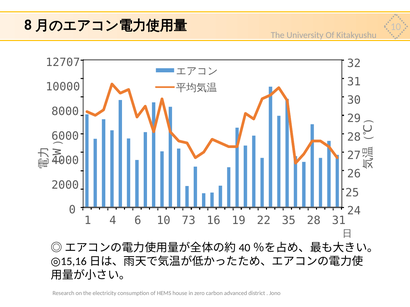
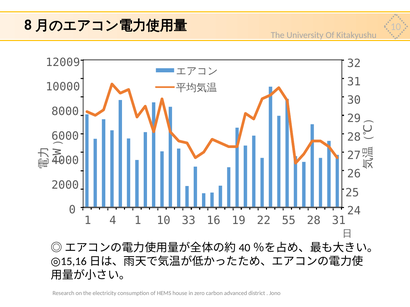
12707: 12707 -> 12009 (63, 62)
4 6: 6 -> 1 (138, 221)
73: 73 -> 33 (189, 221)
35: 35 -> 55 (289, 221)
